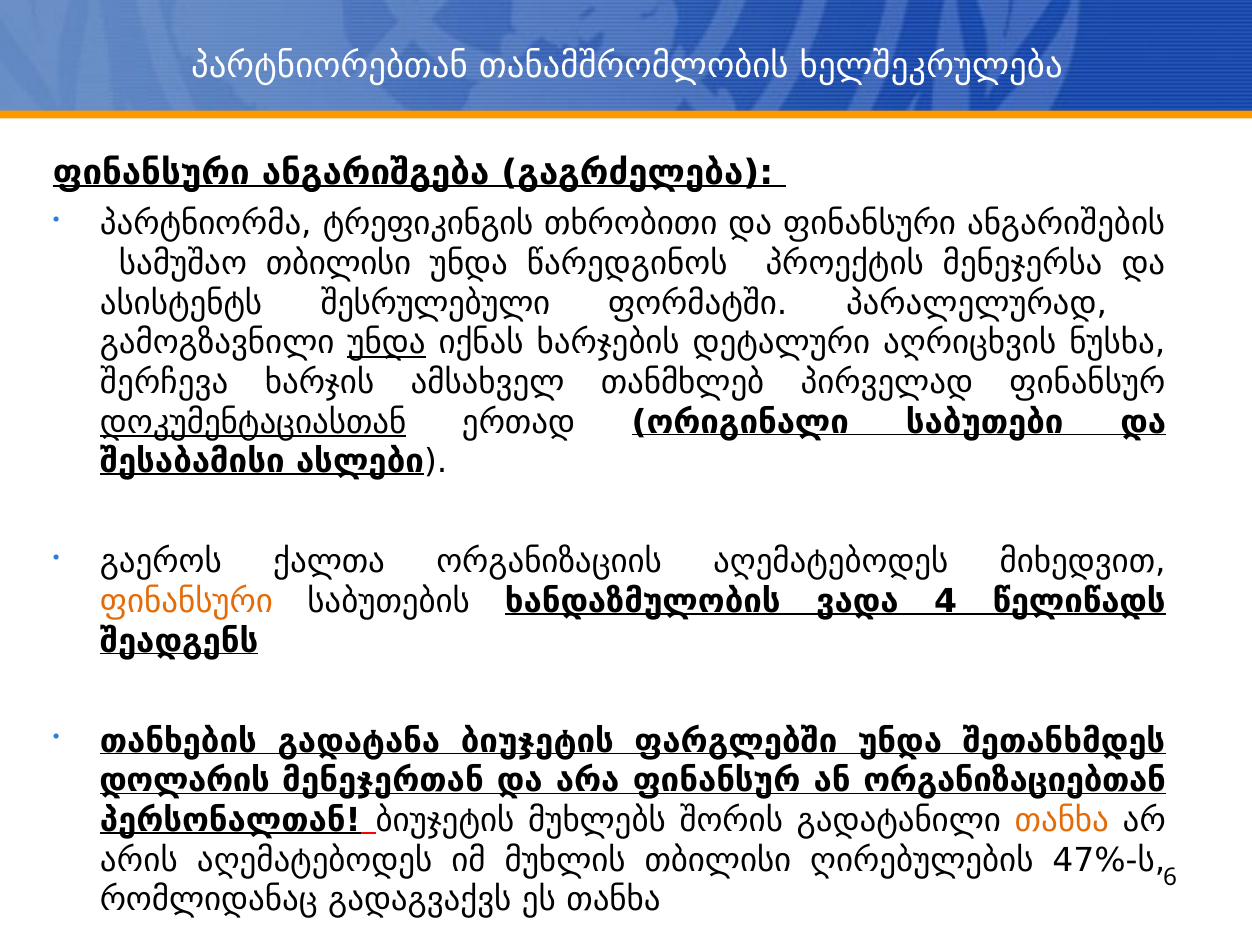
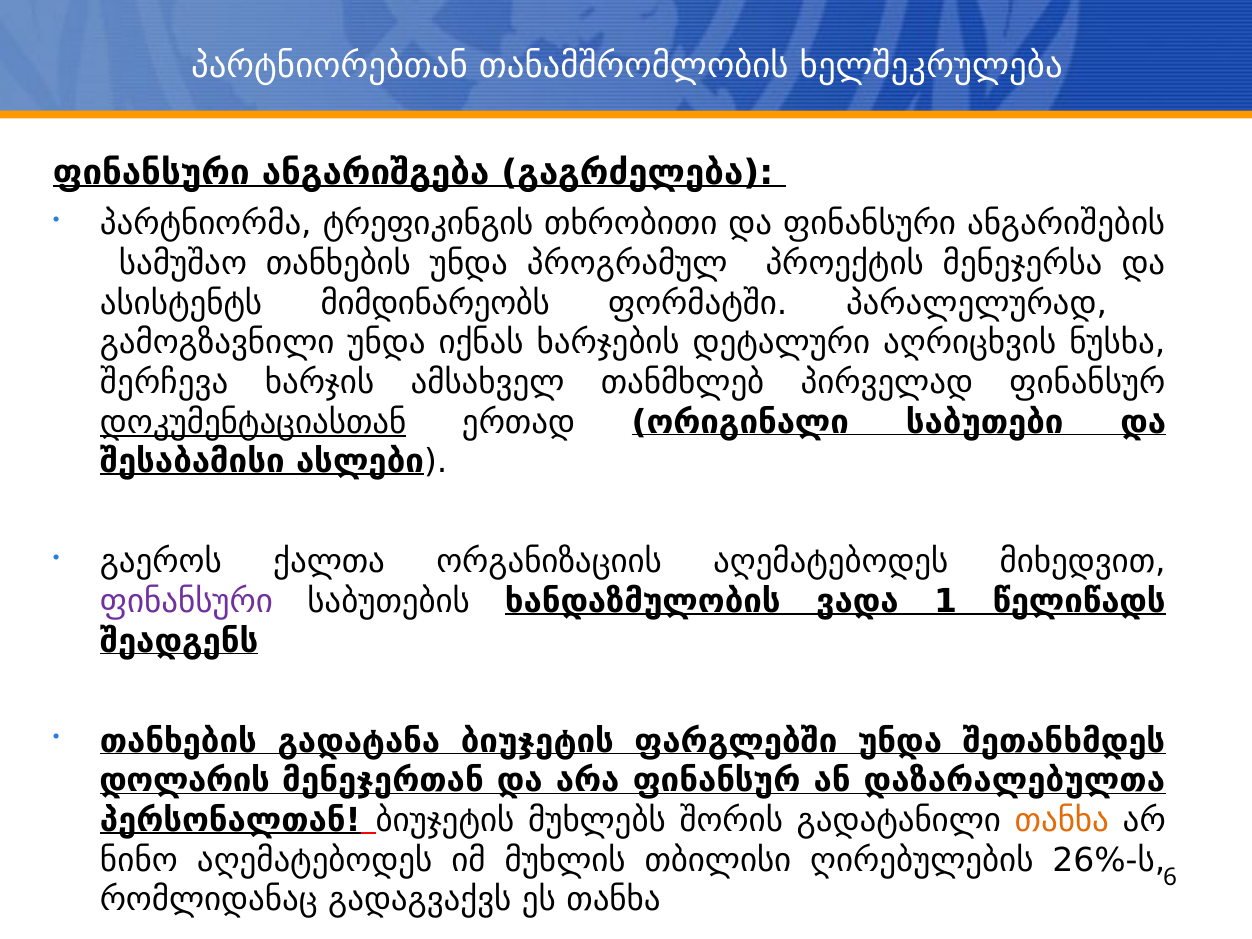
სამუშაო თბილისი: თბილისი -> თანხების (338, 264)
წარედგინოს: წარედგინოს -> პროგრამულ (627, 264)
შესრულებული: შესრულებული -> მიმდინარეობს (435, 303)
უნდა underline: present -> none (386, 343)
ფინანსური colour: orange -> purple (186, 602)
4: 4 -> 1 (946, 602)
ორგანიზაციებთან: ორგანიზაციებთან -> დაზარალებულთა (1014, 781)
არის: არის -> ნინო (139, 860)
47%-ს: 47%-ს -> 26%-ს (1109, 860)
